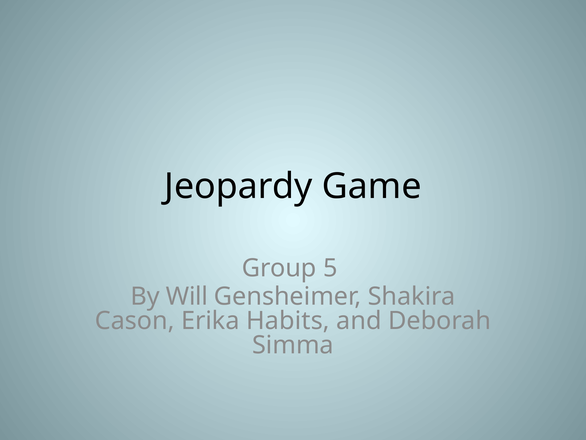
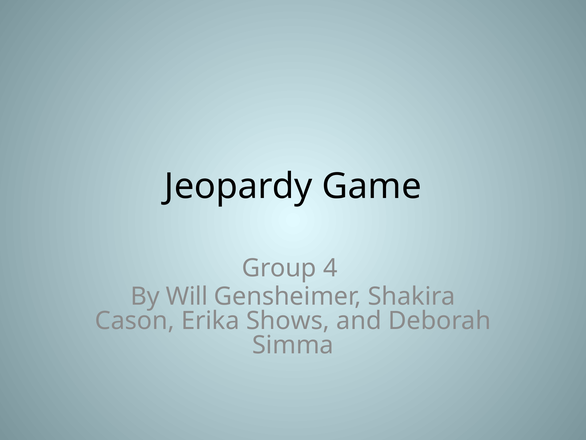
5: 5 -> 4 (330, 268)
Habits: Habits -> Shows (288, 320)
